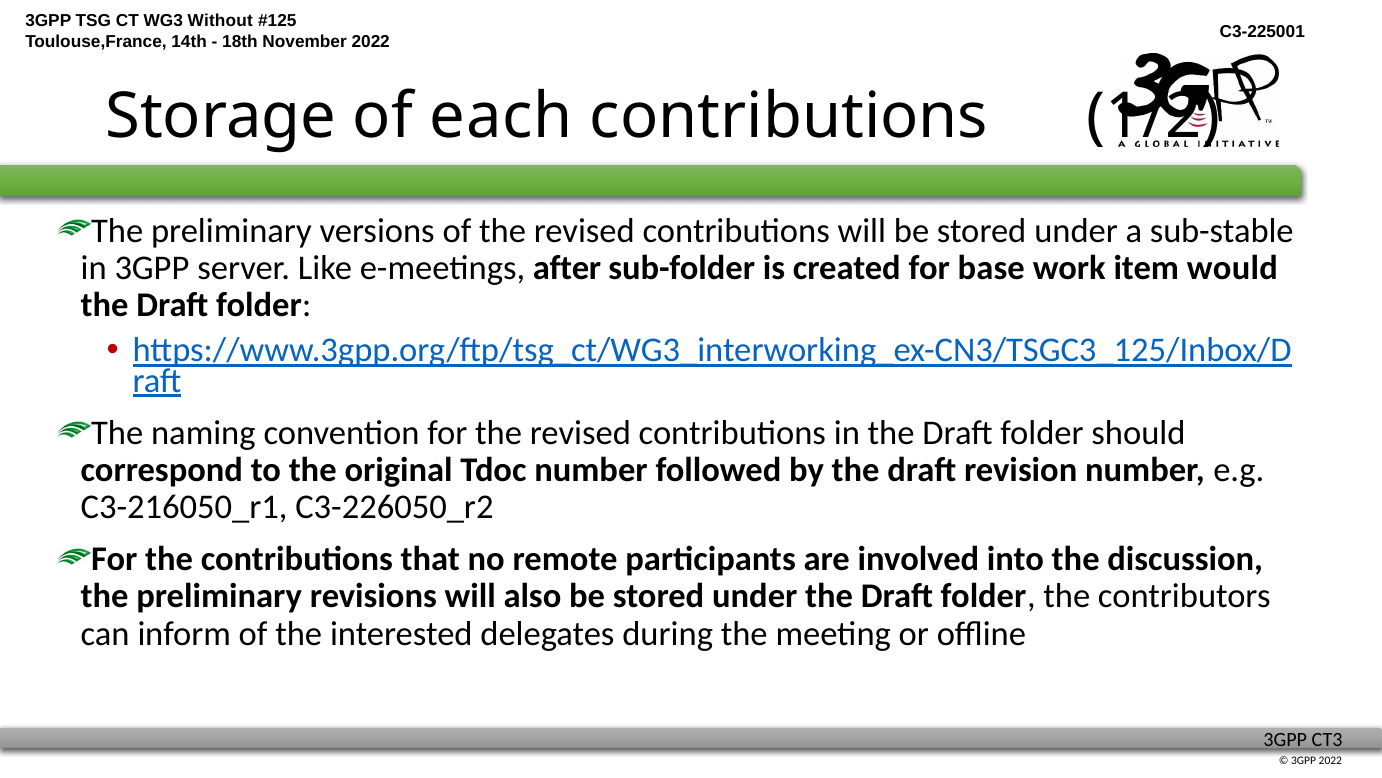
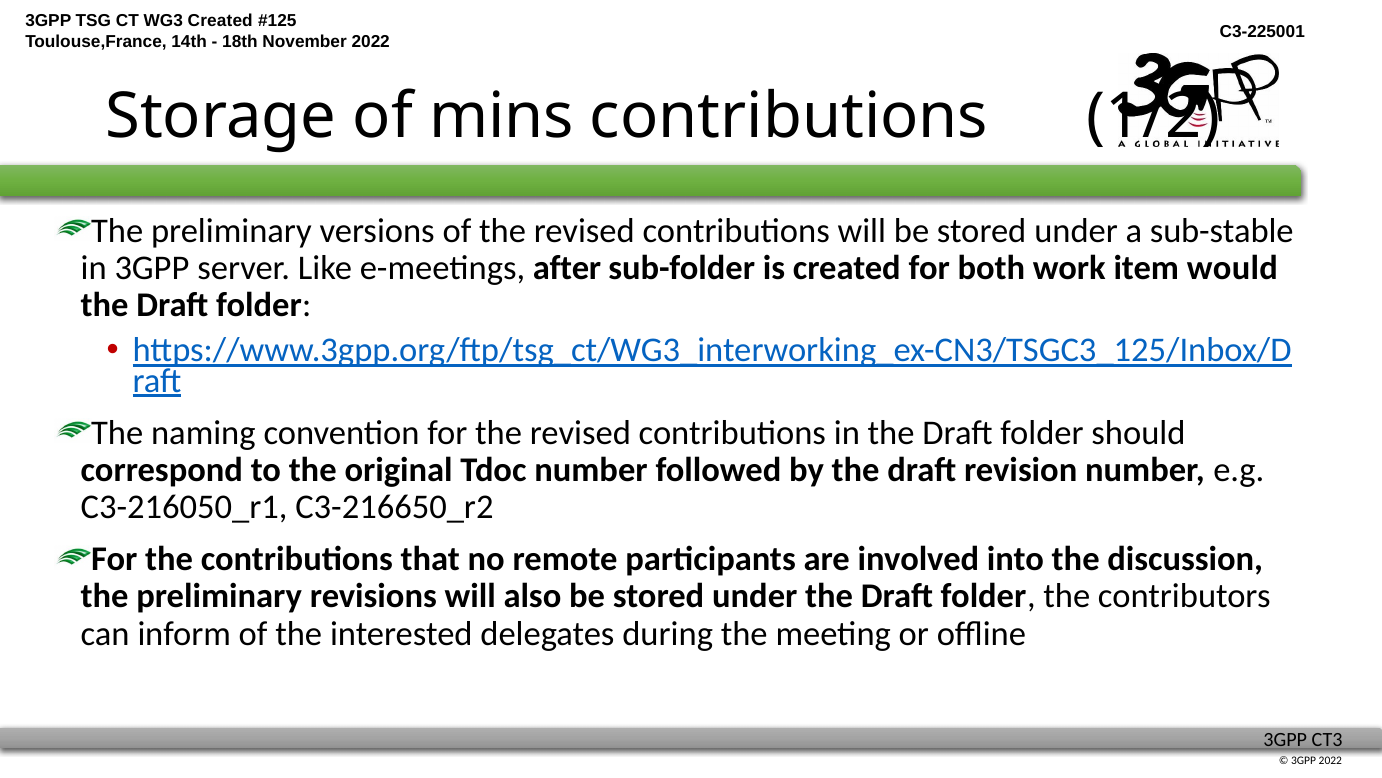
Without: Without -> Created (220, 21)
each: each -> mins (501, 116)
base: base -> both (991, 268)
C3-226050_r2: C3-226050_r2 -> C3-216650_r2 (394, 507)
